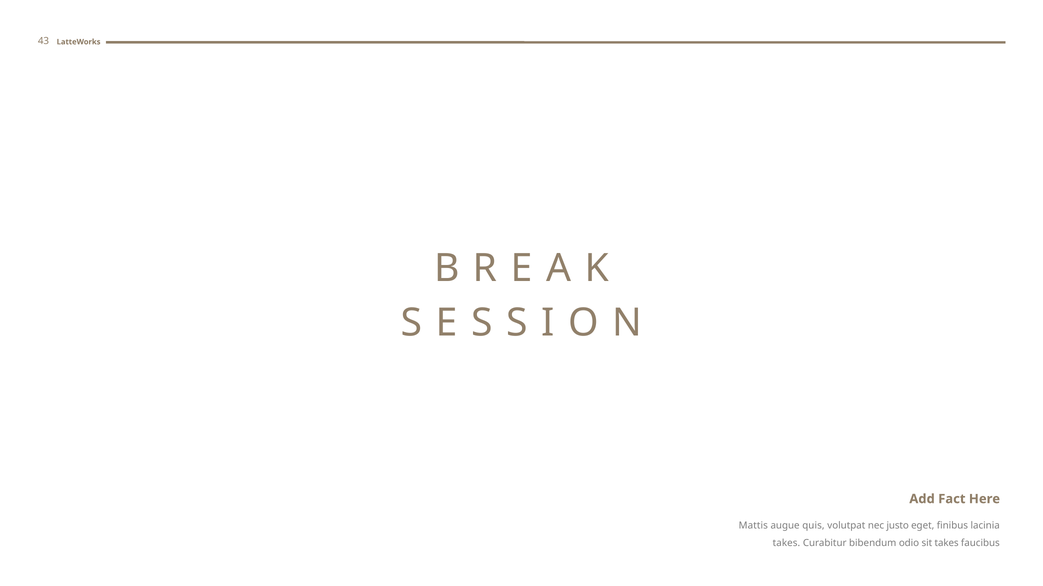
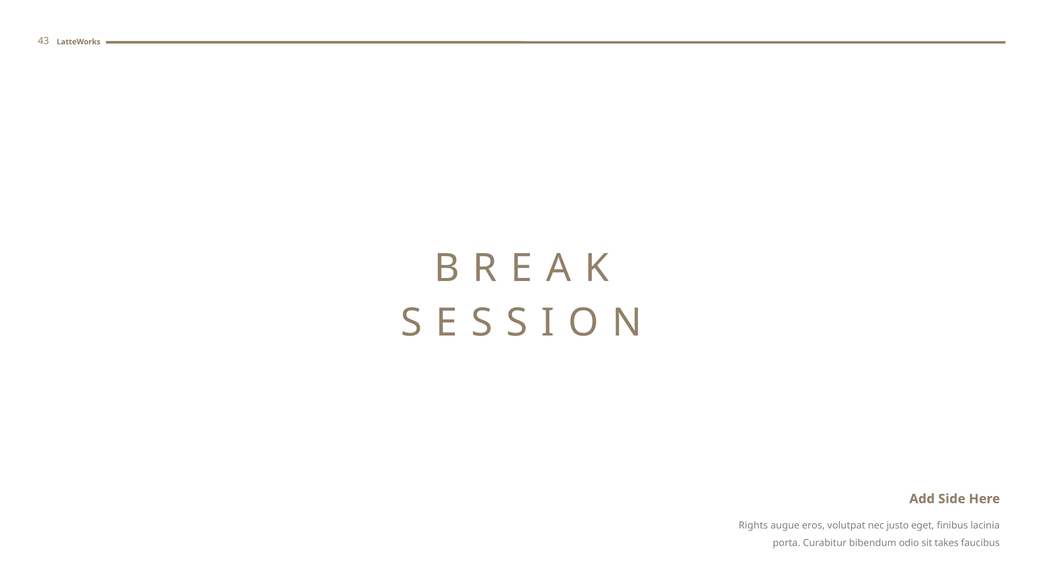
Fact: Fact -> Side (952, 499)
Mattis: Mattis -> Rights (753, 526)
quis: quis -> eros (813, 526)
takes: takes -> porta (787, 544)
